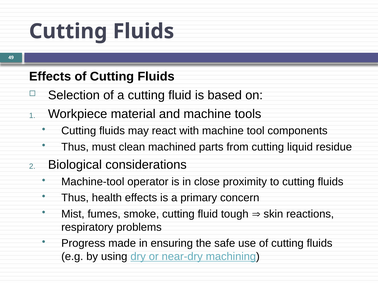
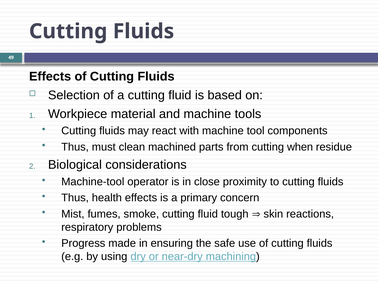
liquid: liquid -> when (300, 147)
